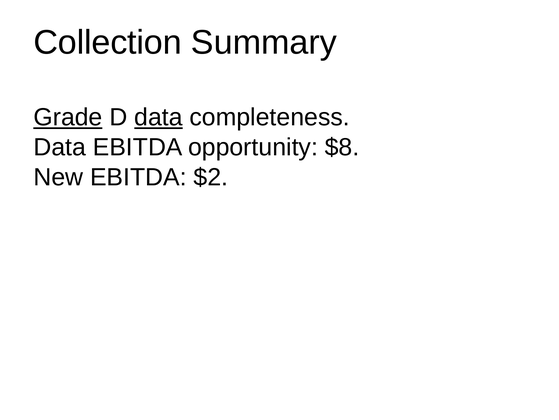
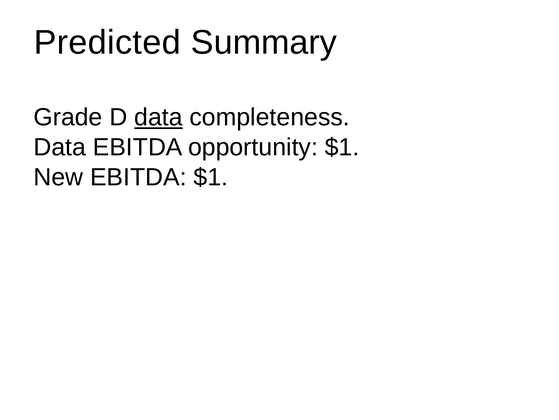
Collection: Collection -> Predicted (107, 42)
Grade underline: present -> none (68, 117)
opportunity $8: $8 -> $1 (342, 147)
EBITDA $2: $2 -> $1 (211, 177)
